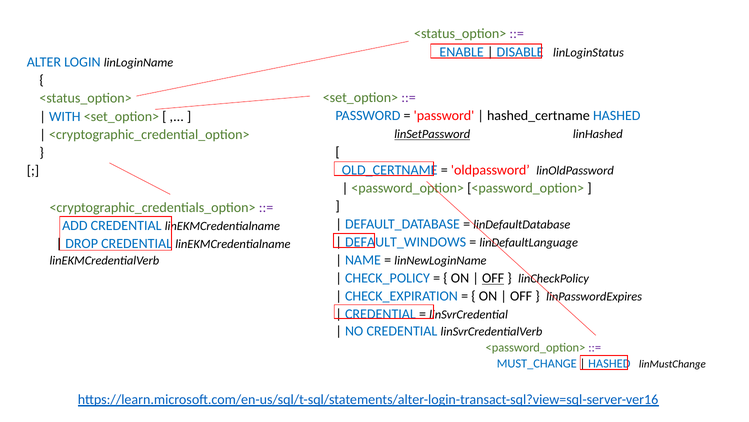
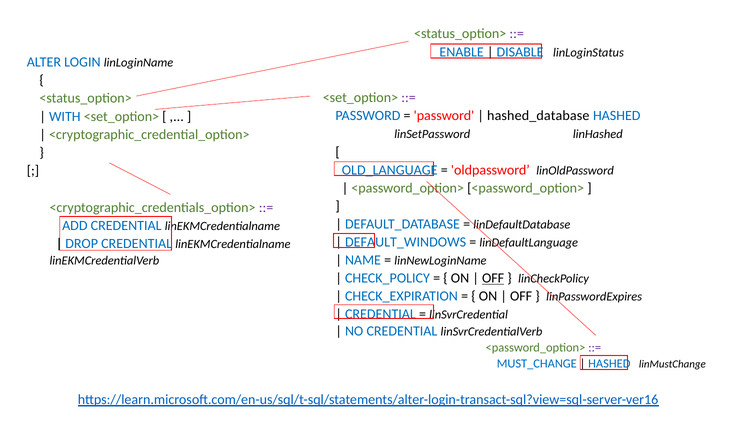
hashed_certname: hashed_certname -> hashed_database (538, 116)
linSetPassword underline: present -> none (432, 134)
OLD_CERTNAME: OLD_CERTNAME -> OLD_LANGUAGE (390, 170)
